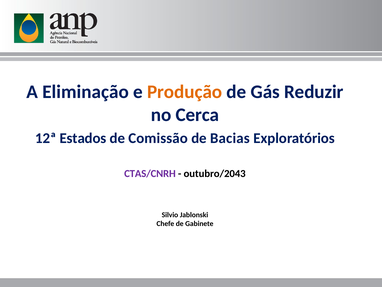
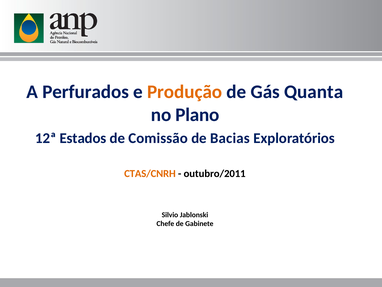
Eliminação: Eliminação -> Perfurados (86, 92)
Reduzir: Reduzir -> Quanta (314, 92)
Cerca: Cerca -> Plano (197, 115)
CTAS/CNRH colour: purple -> orange (150, 173)
outubro/2043: outubro/2043 -> outubro/2011 (215, 173)
